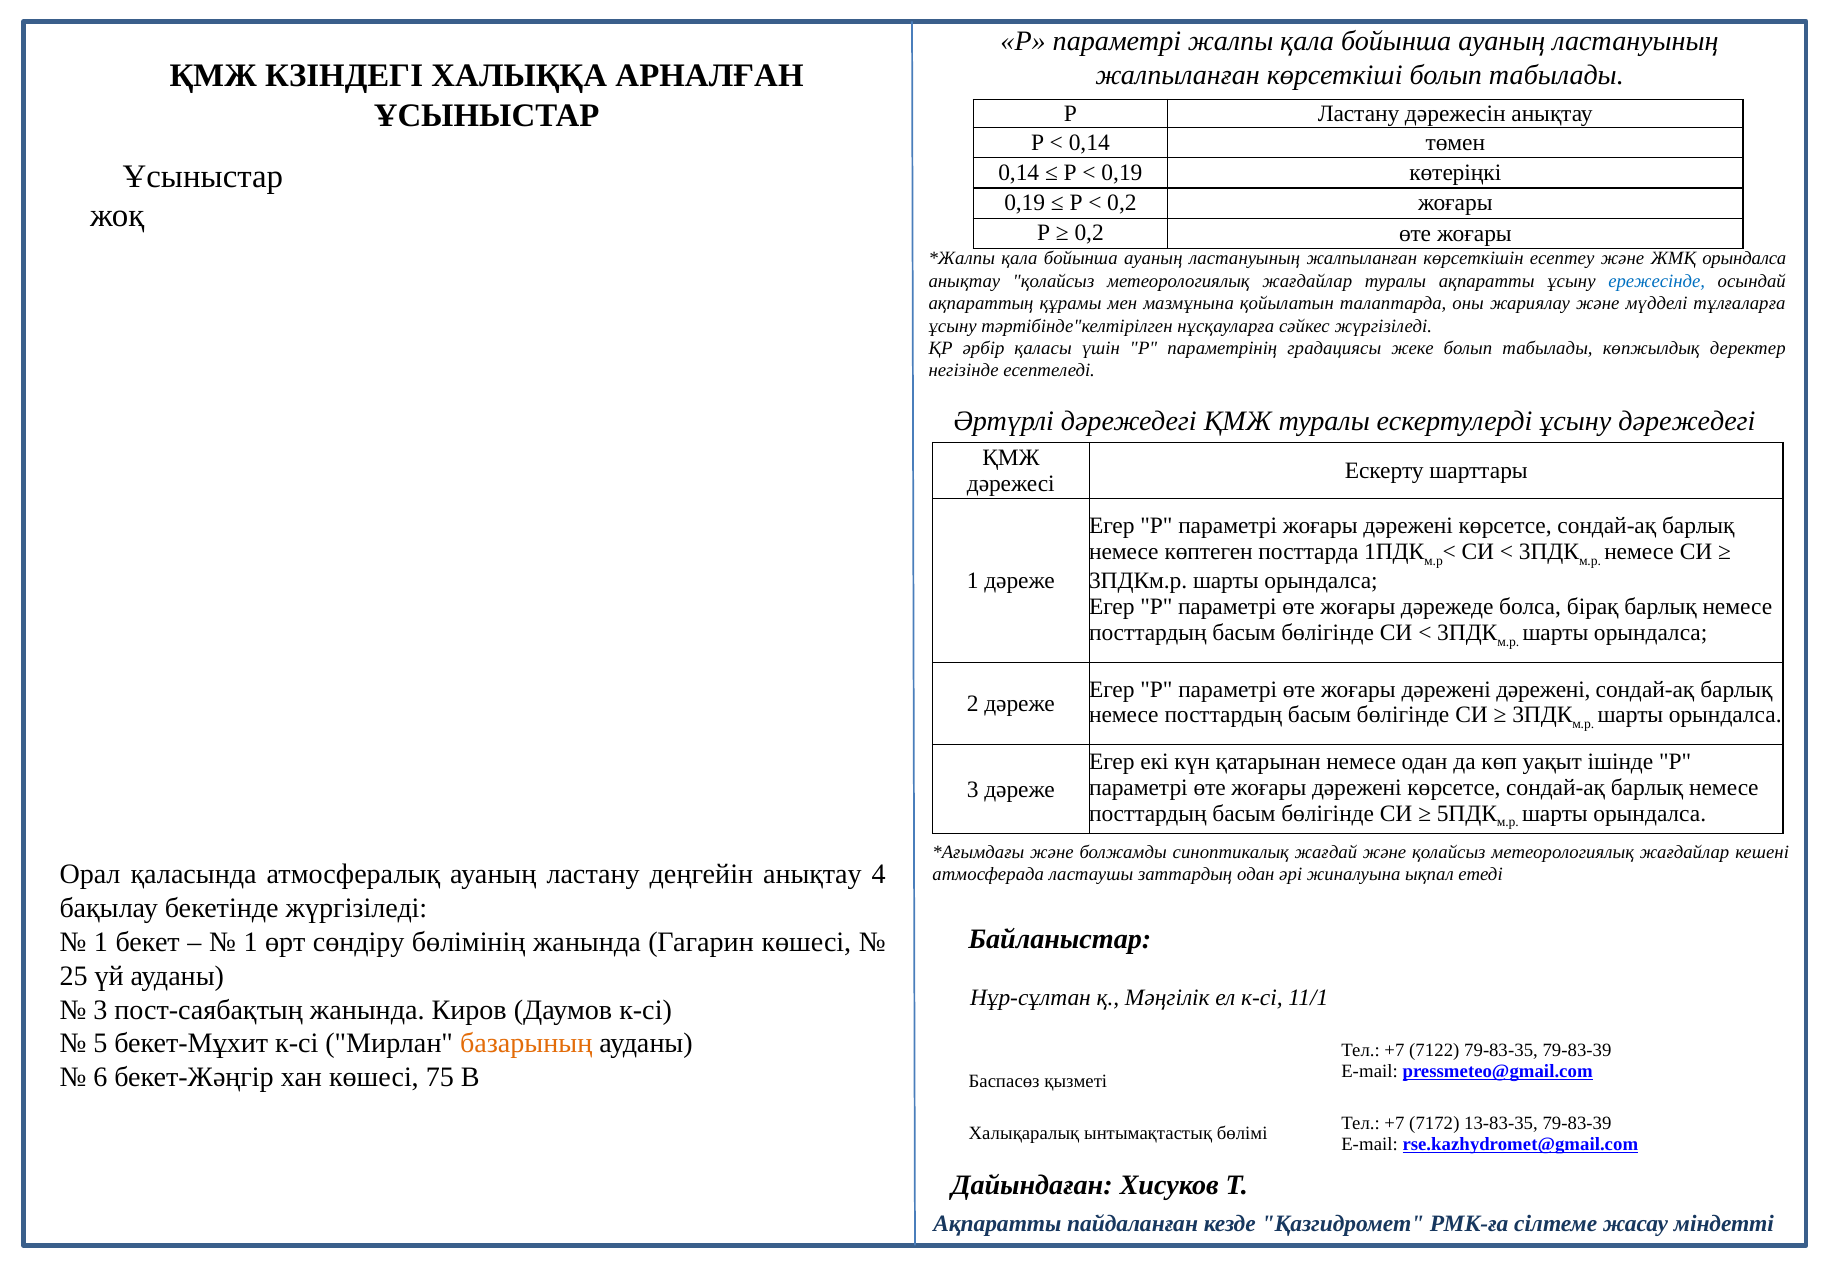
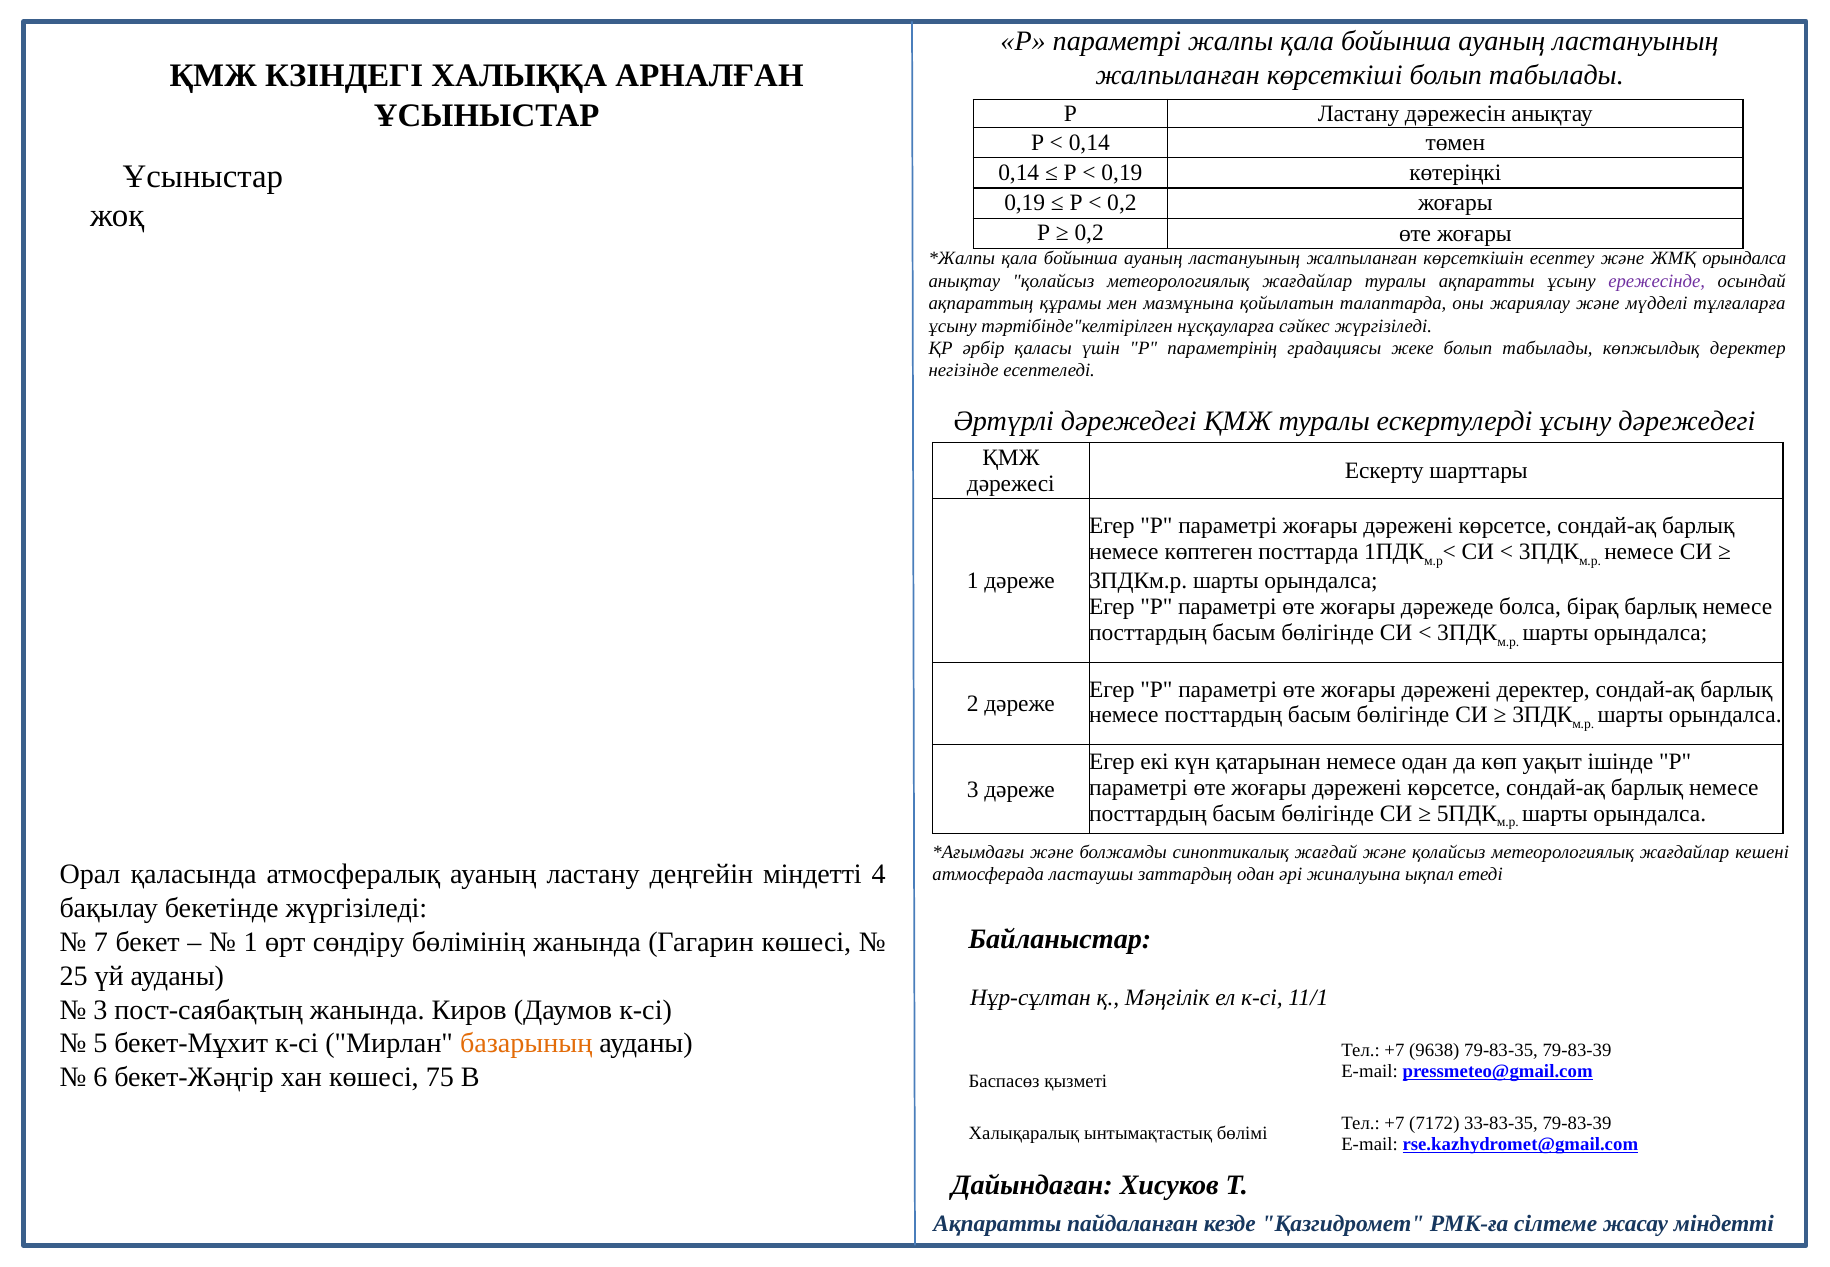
ережесінде colour: blue -> purple (1657, 281)
дәрежені дәрежені: дәрежені -> деректер (1543, 689)
деңгейін анықтау: анықтау -> міндетті (812, 875)
1: 1 -> 7 (101, 942)
7122: 7122 -> 9638 (1434, 1050)
13-83-35: 13-83-35 -> 33-83-35 (1501, 1123)
